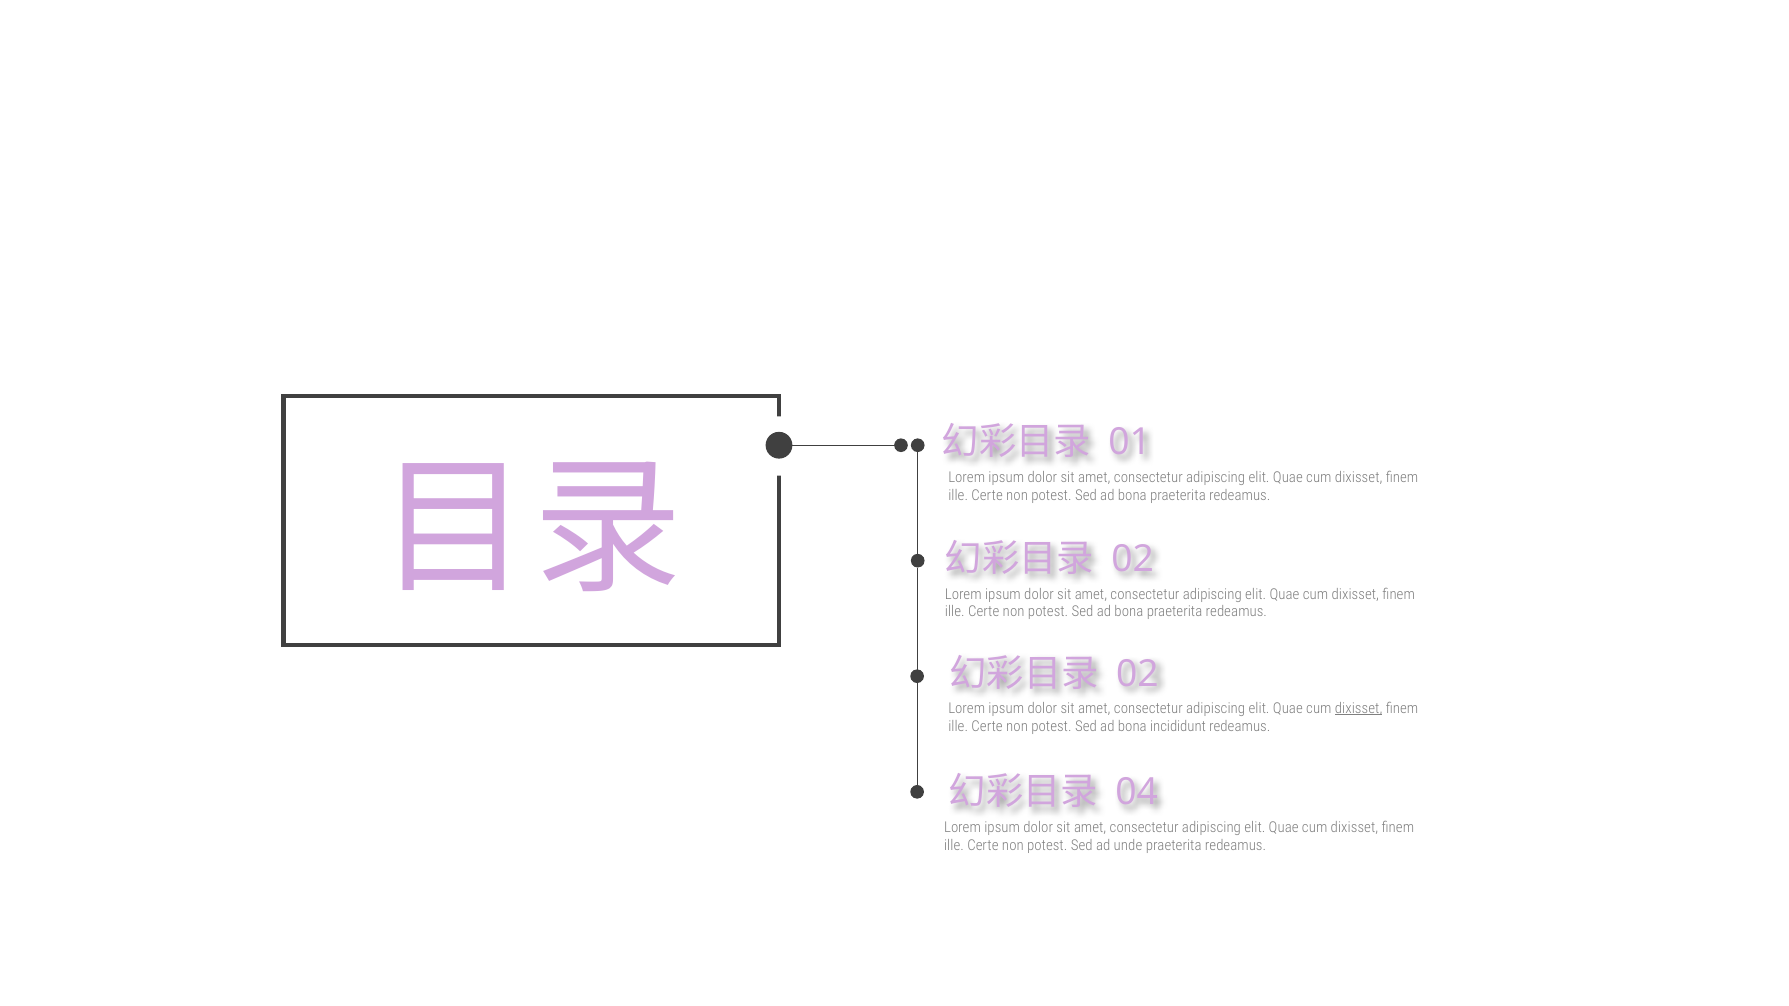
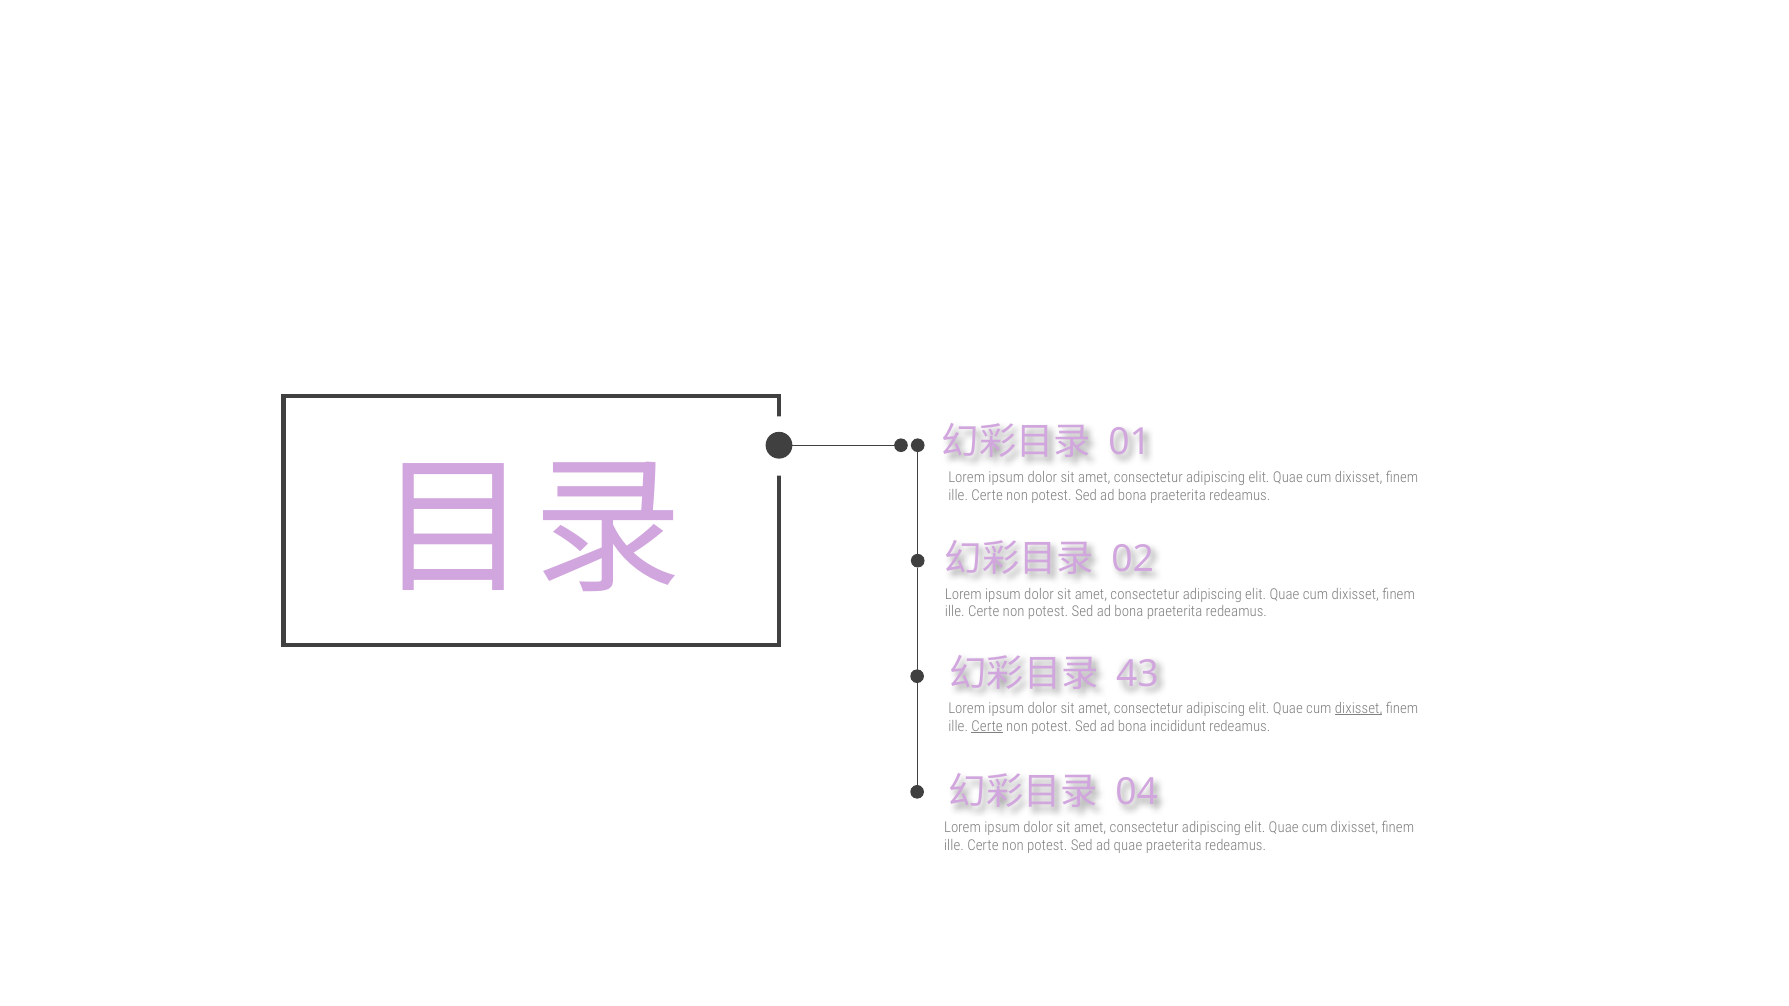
02: 02 -> 43 (1137, 674)
Certe underline: none -> present (987, 727)
ad unde: unde -> quae (1128, 845)
